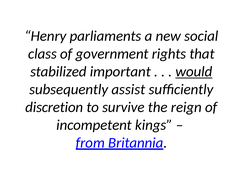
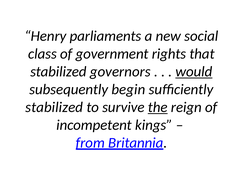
important: important -> governors (120, 72)
assist: assist -> begin (128, 90)
discretion: discretion -> stabilized (54, 107)
the underline: none -> present (158, 107)
